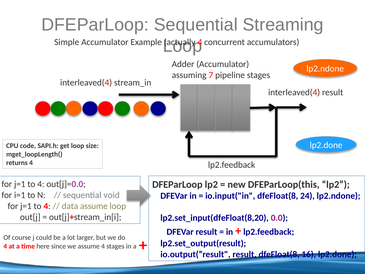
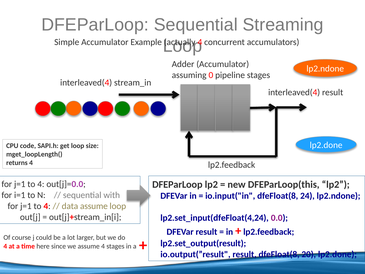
7: 7 -> 0 (211, 75)
void: void -> with (112, 195)
lp2.set_input(dfeFloat(8,20: lp2.set_input(dfeFloat(8,20 -> lp2.set_input(dfeFloat(4,24 (215, 218)
16: 16 -> 20 (309, 254)
